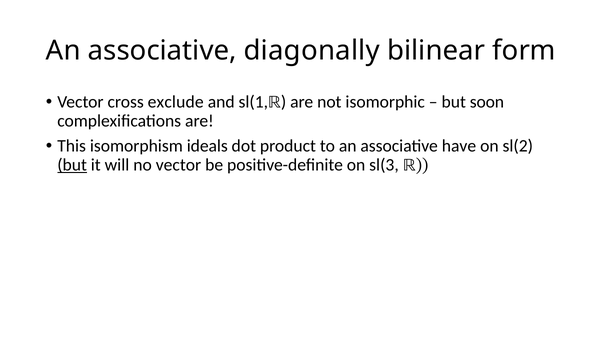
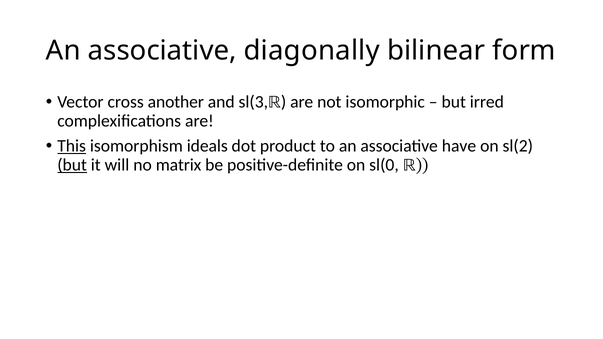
exclude: exclude -> another (176, 102)
sl(1: sl(1 -> sl(3 (253, 102)
soon: soon -> irred (487, 102)
This underline: none -> present (72, 146)
no vector: vector -> matrix (179, 165)
sl(3: sl(3 -> sl(0 (384, 165)
